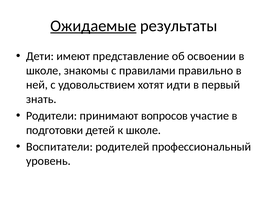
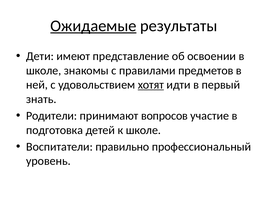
правильно: правильно -> предметов (206, 71)
хотят underline: none -> present (151, 85)
подготовки: подготовки -> подготовка (55, 130)
родителей: родителей -> правильно (122, 147)
